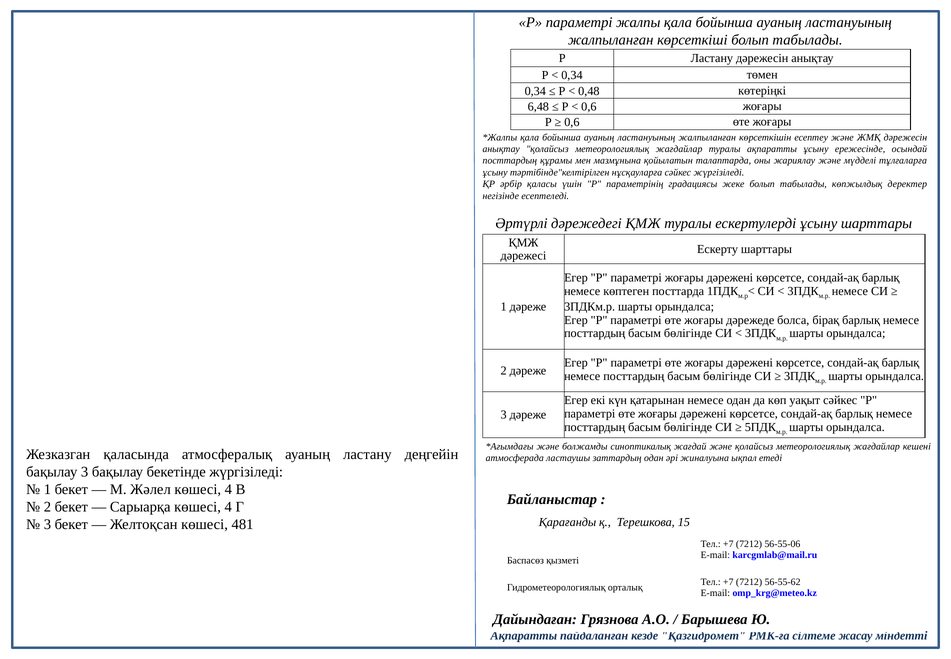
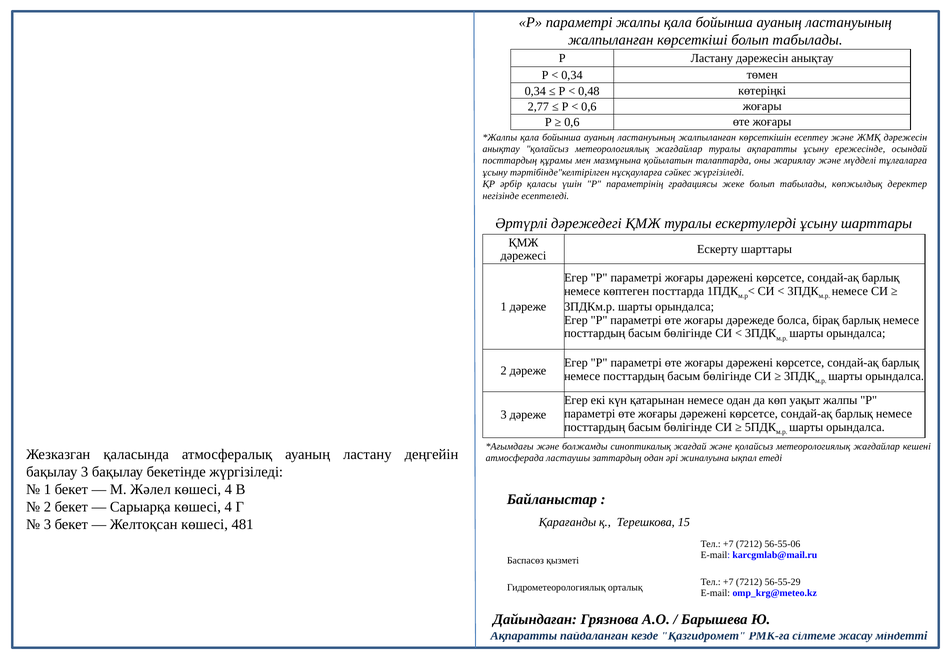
6,48: 6,48 -> 2,77 (538, 107)
уақыт сәйкес: сәйкес -> жалпы (840, 400)
56-55-62: 56-55-62 -> 56-55-29 (783, 582)
